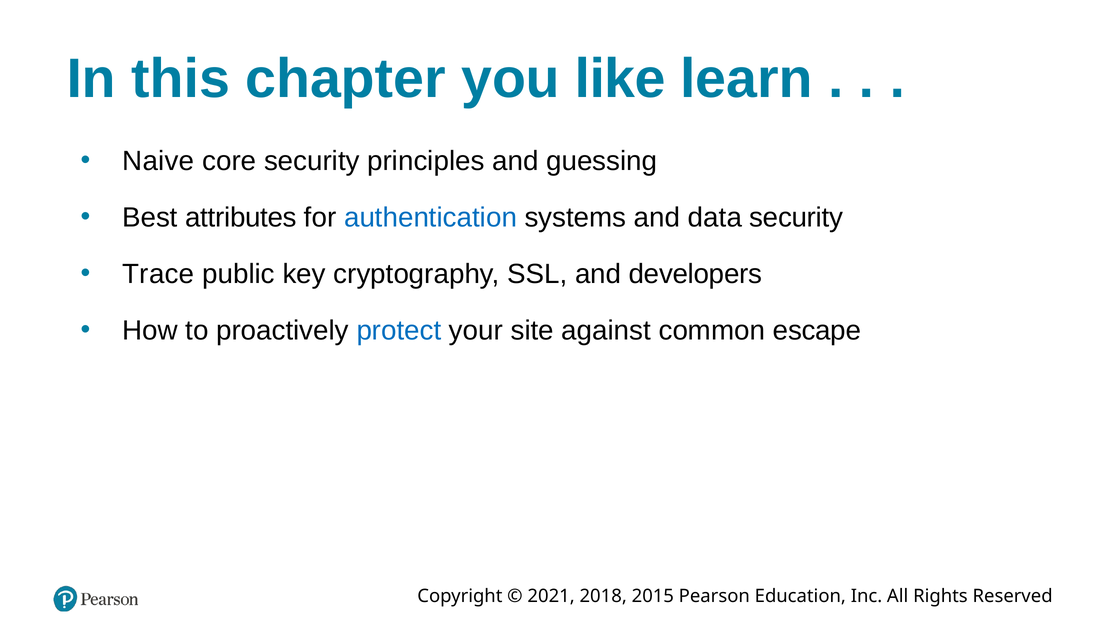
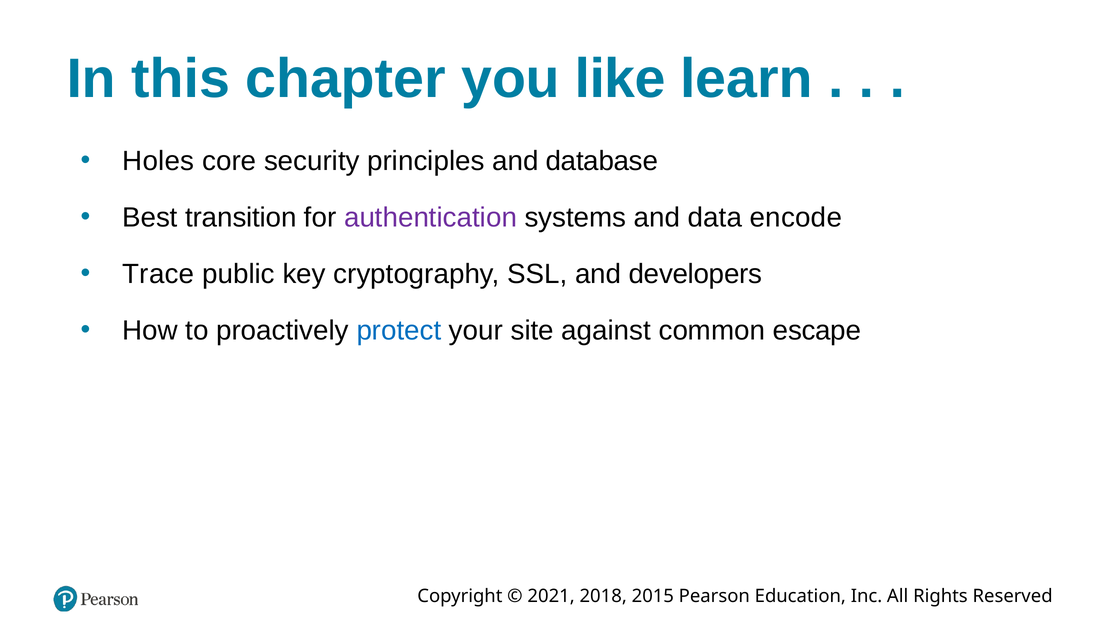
Naive: Naive -> Holes (158, 161)
guessing: guessing -> database (602, 161)
attributes: attributes -> transition (241, 218)
authentication colour: blue -> purple (431, 218)
data security: security -> encode (796, 218)
